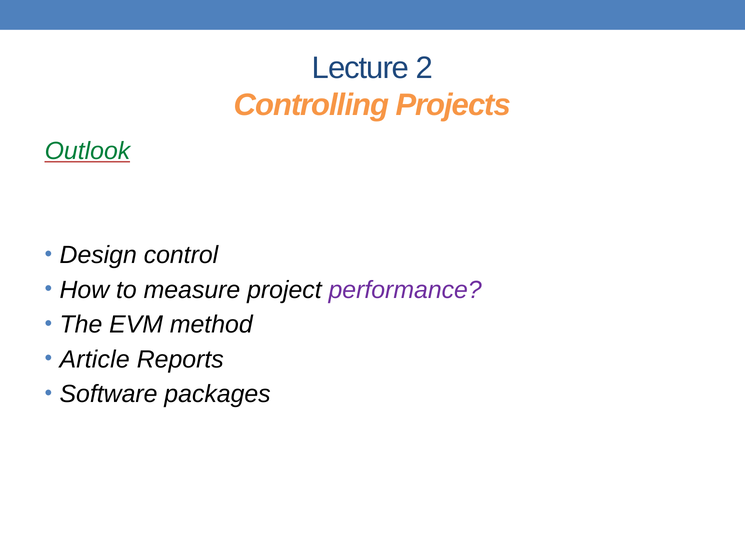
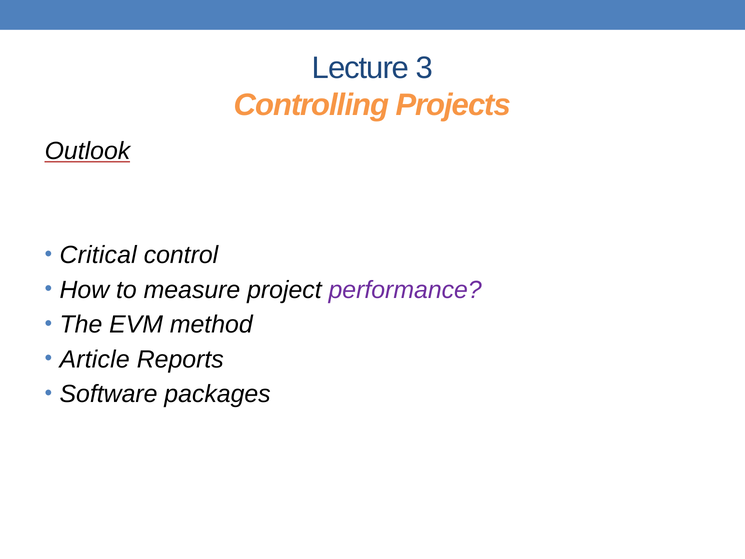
2: 2 -> 3 (424, 68)
Outlook colour: green -> black (87, 151)
Design: Design -> Critical (98, 255)
